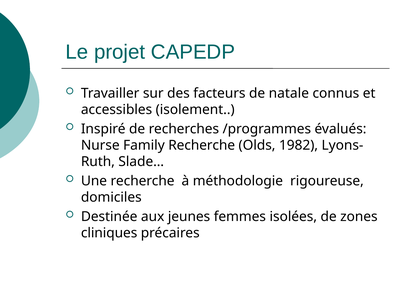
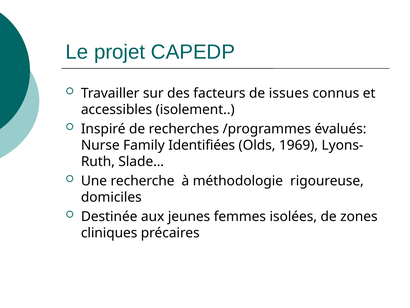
natale: natale -> issues (289, 93)
Family Recherche: Recherche -> Identifiées (202, 145)
1982: 1982 -> 1969 (299, 145)
